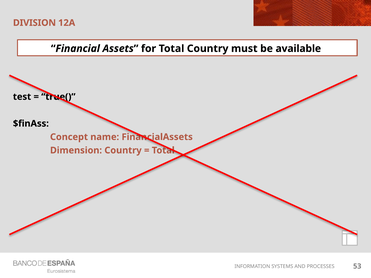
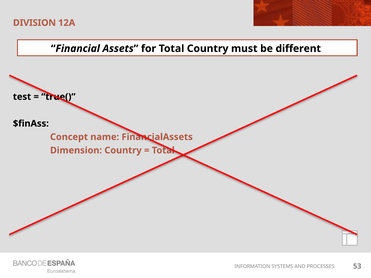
available: available -> different (298, 49)
